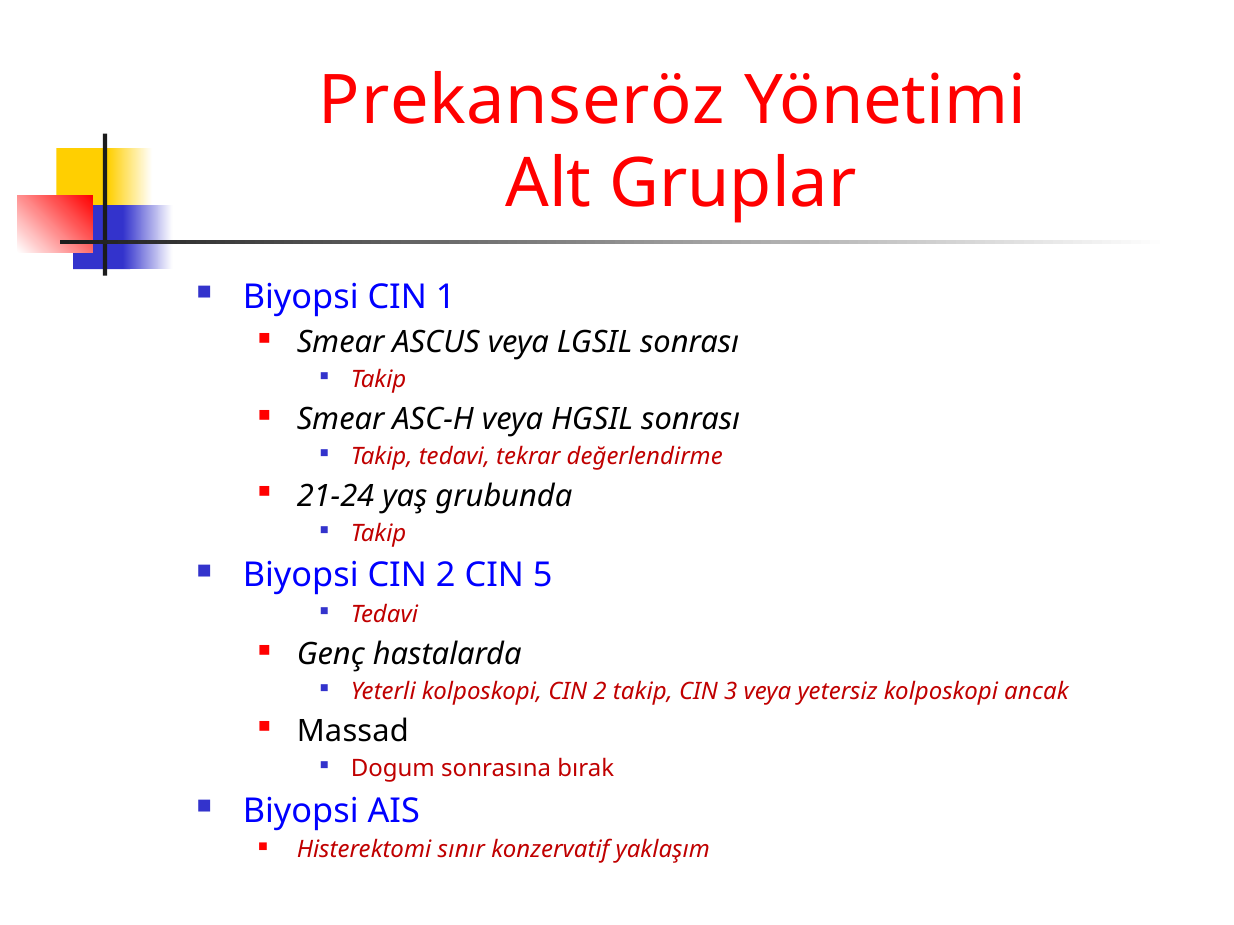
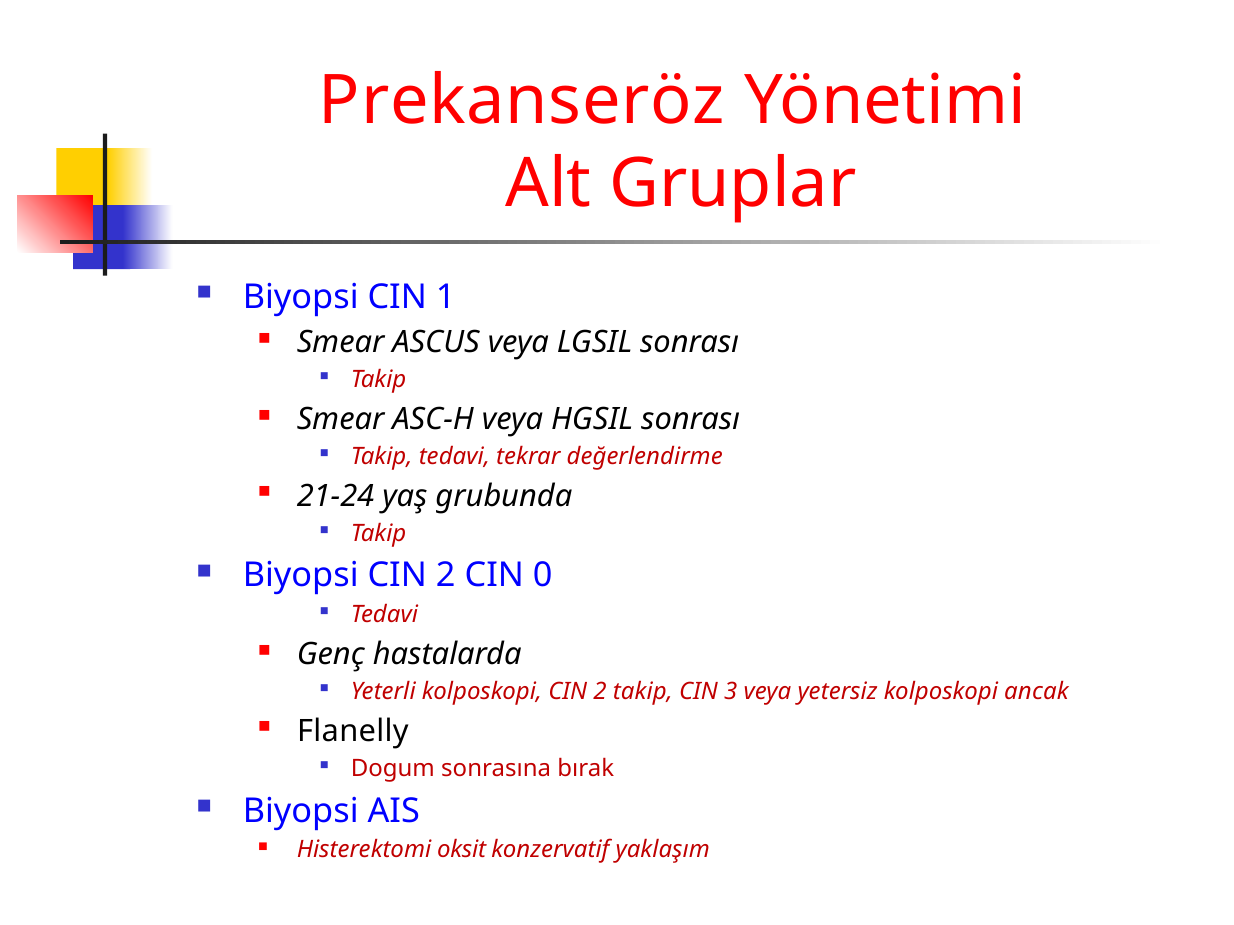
5: 5 -> 0 (543, 576)
Massad: Massad -> Flanelly (353, 731)
sınır: sınır -> oksit (462, 850)
